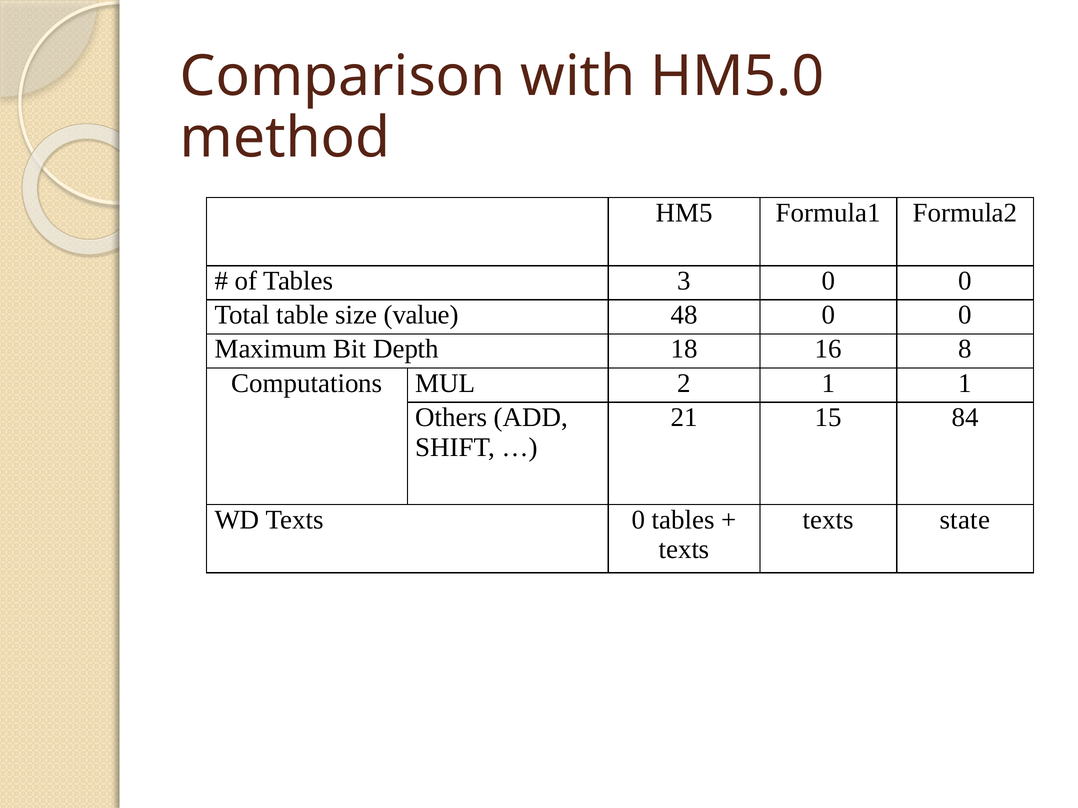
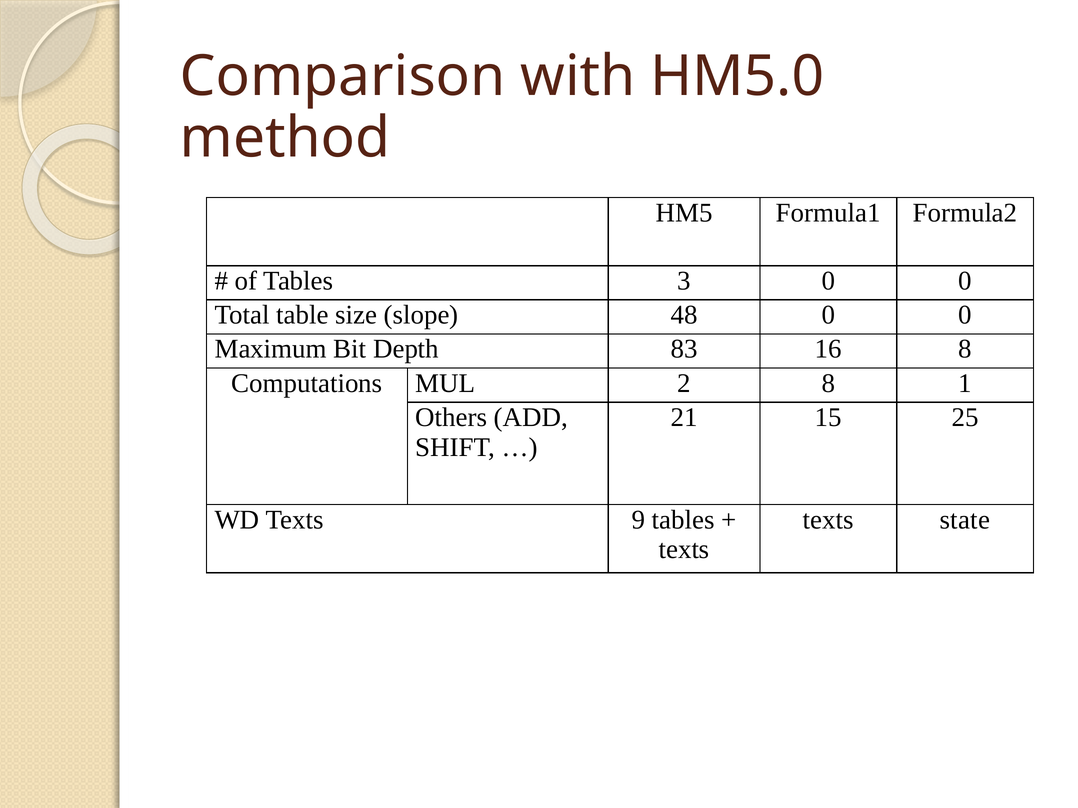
value: value -> slope (421, 315)
18: 18 -> 83 (684, 349)
2 1: 1 -> 8 (828, 383)
84: 84 -> 25 (965, 418)
Texts 0: 0 -> 9 (638, 520)
